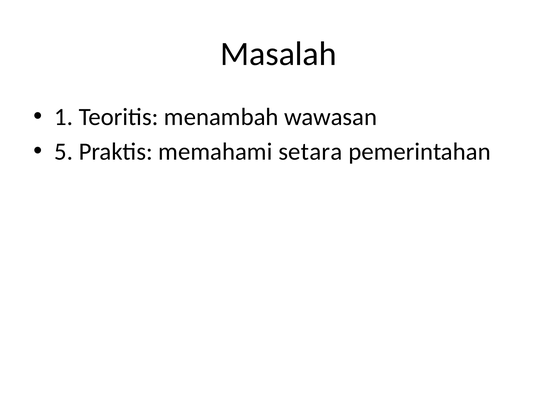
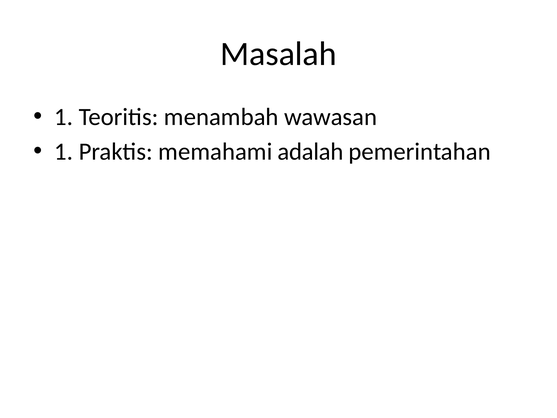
5: 5 -> 1 (64, 152)
setara: setara -> adalah (311, 152)
